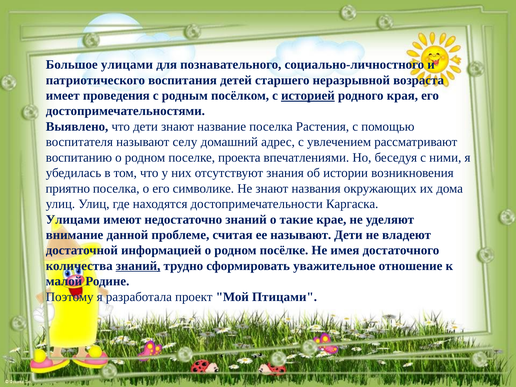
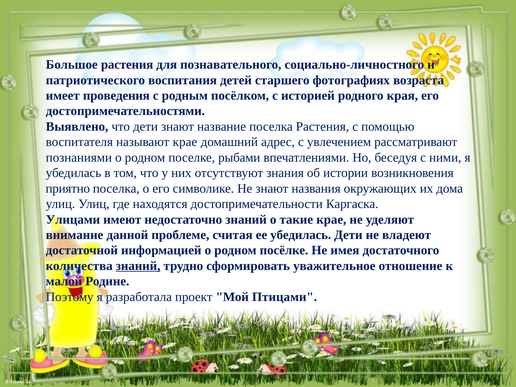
Большое улицами: улицами -> растения (127, 65)
неразрывной: неразрывной -> фотографиях (351, 80)
историей underline: present -> none (308, 96)
называют селу: селу -> крае (185, 142)
воспитанию: воспитанию -> познаниями (79, 158)
проекта: проекта -> рыбами (239, 158)
ее называют: называют -> убедилась (301, 235)
